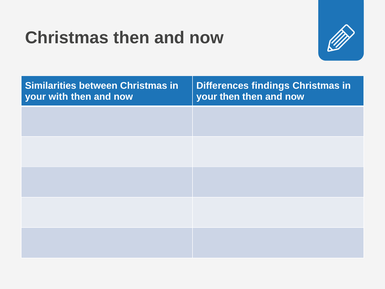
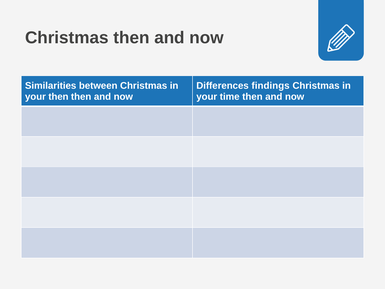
your with: with -> then (58, 97)
your then: then -> time (230, 97)
